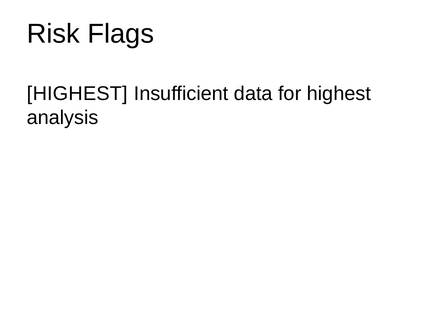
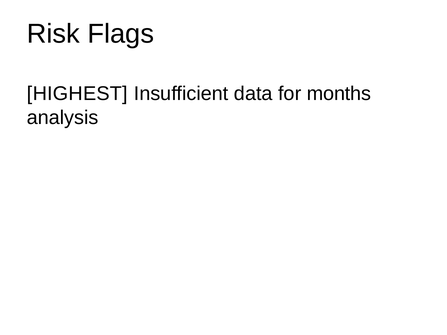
for highest: highest -> months (339, 94)
